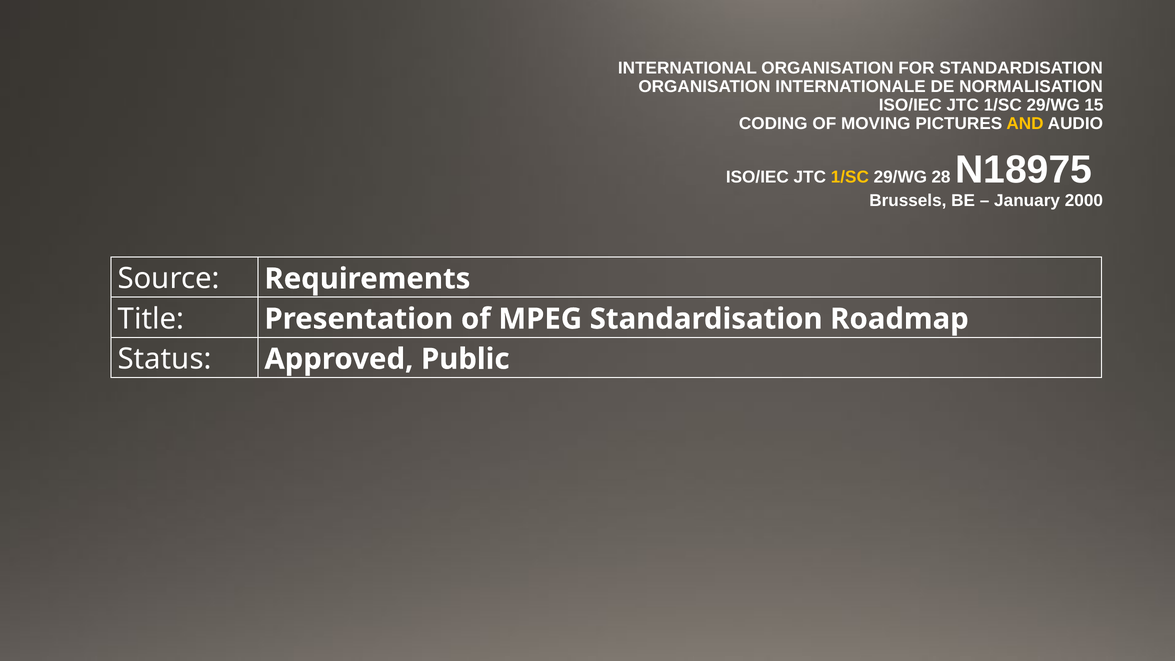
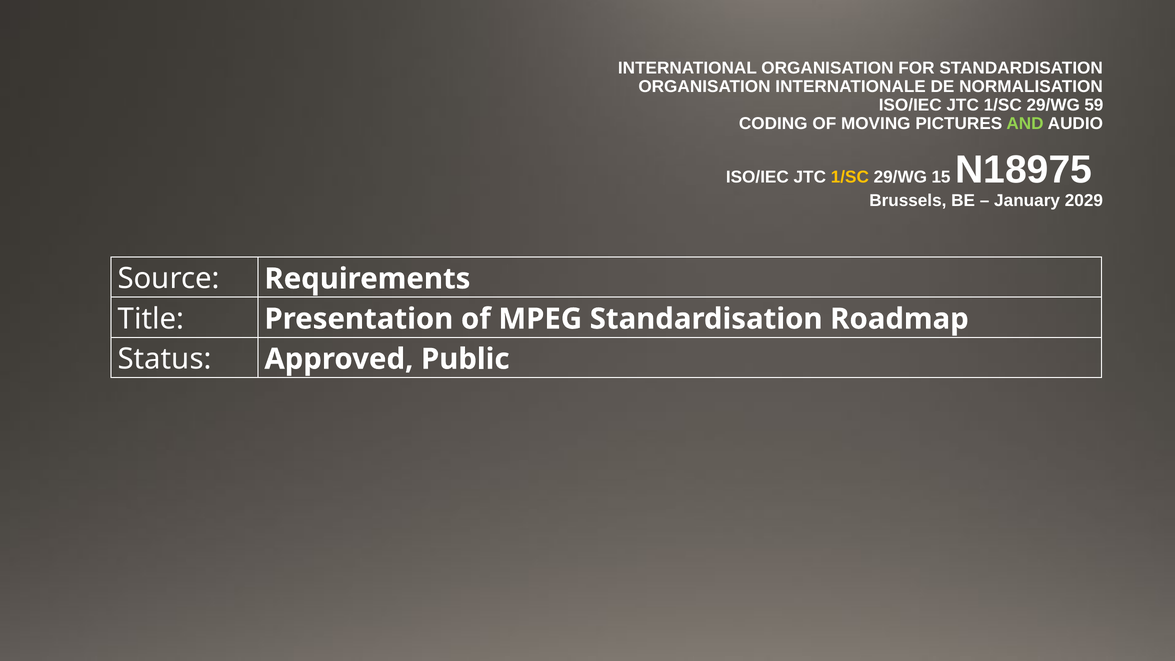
15: 15 -> 59 (1094, 105)
AND colour: yellow -> light green (1025, 124)
28: 28 -> 15 (941, 177)
2000: 2000 -> 2029 (1084, 200)
